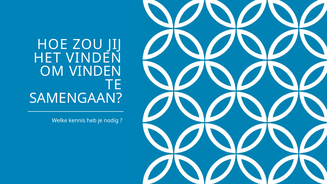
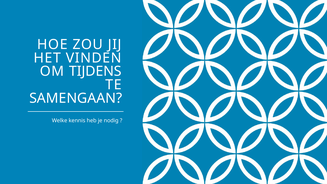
OM VINDEN: VINDEN -> TIJDENS (95, 71)
